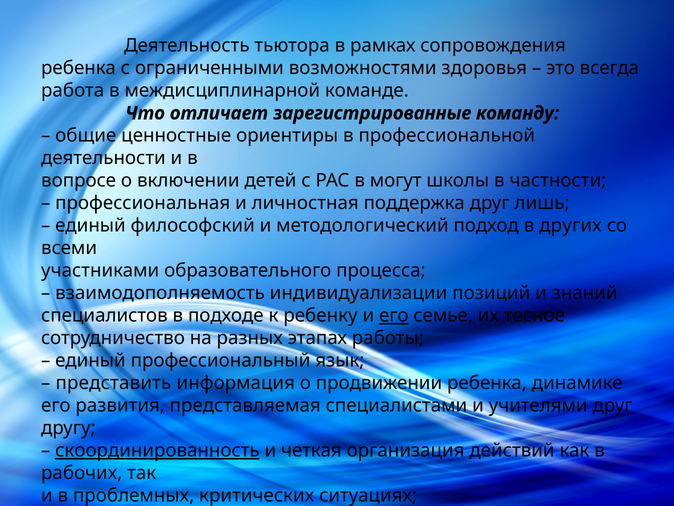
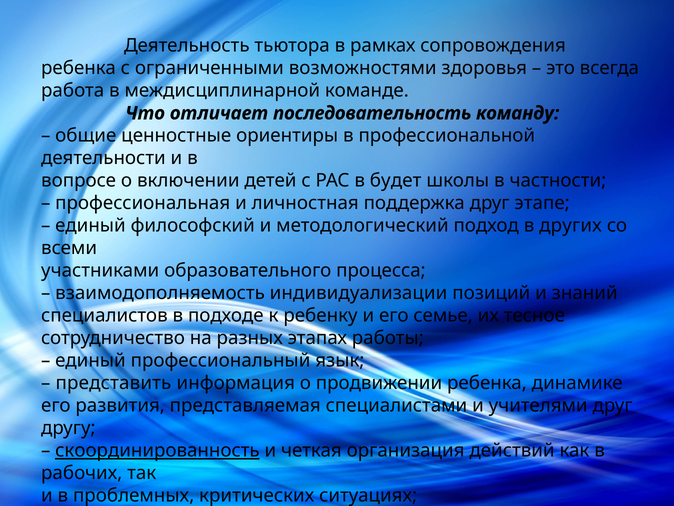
зарегистрированные: зарегистрированные -> последовательность (372, 113)
могут: могут -> будет (396, 181)
лишь: лишь -> этапе (542, 203)
его underline: present -> none (394, 315)
